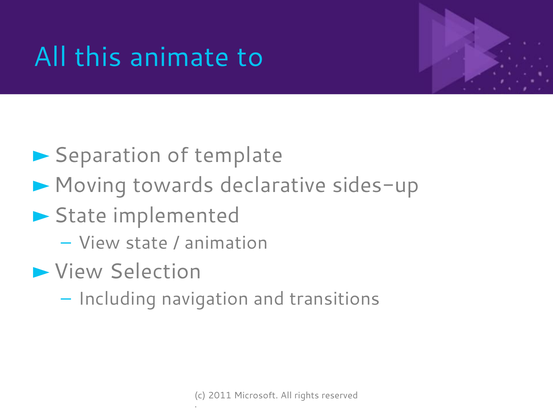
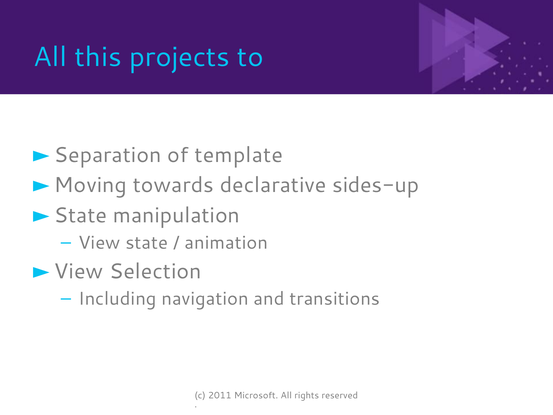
animate: animate -> projects (180, 57)
implemented: implemented -> manipulation (177, 215)
